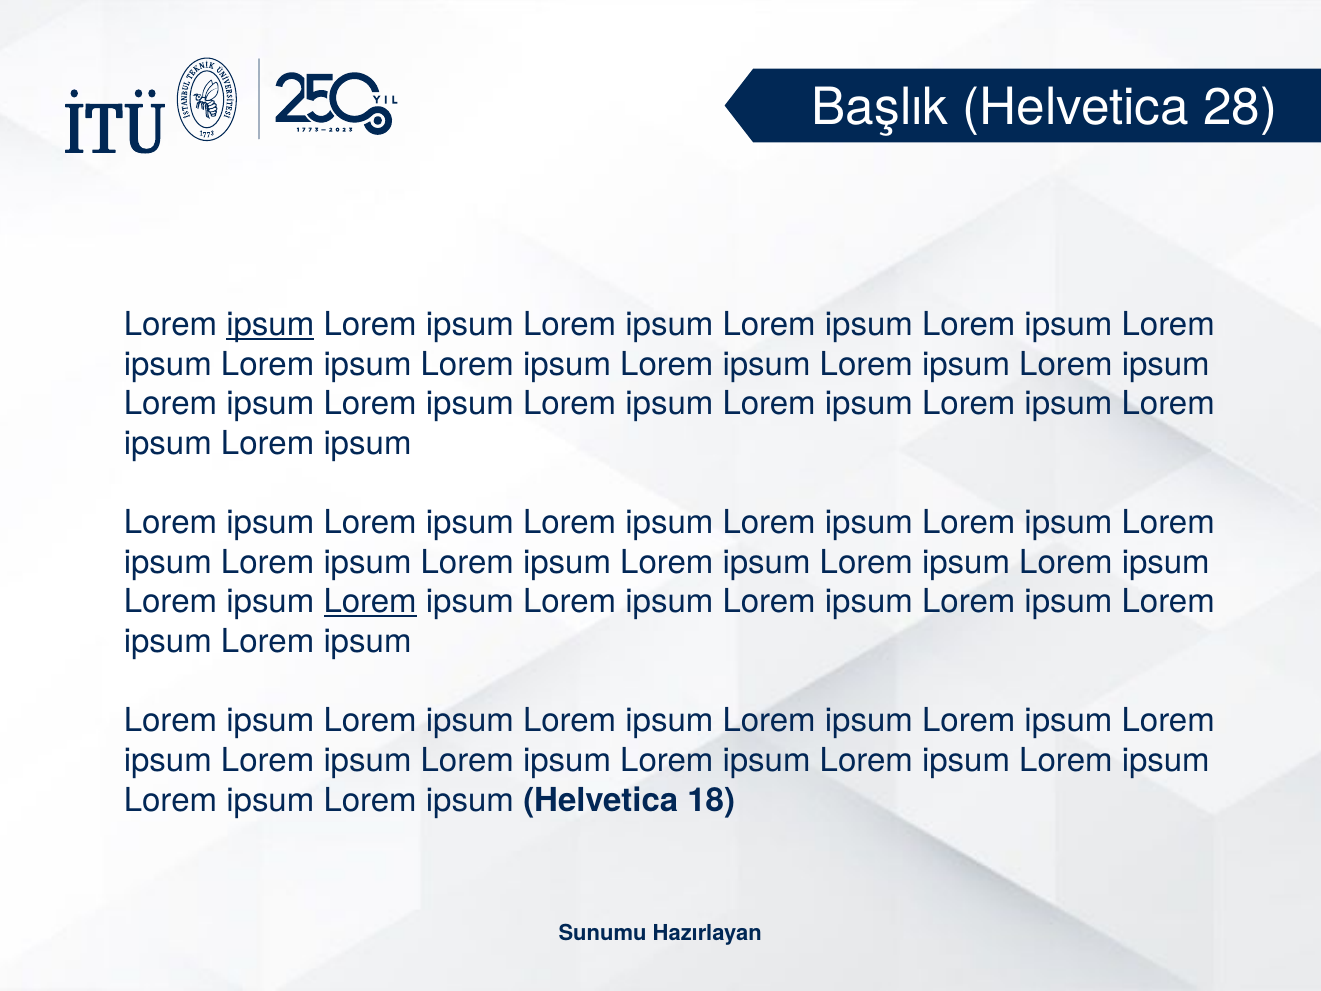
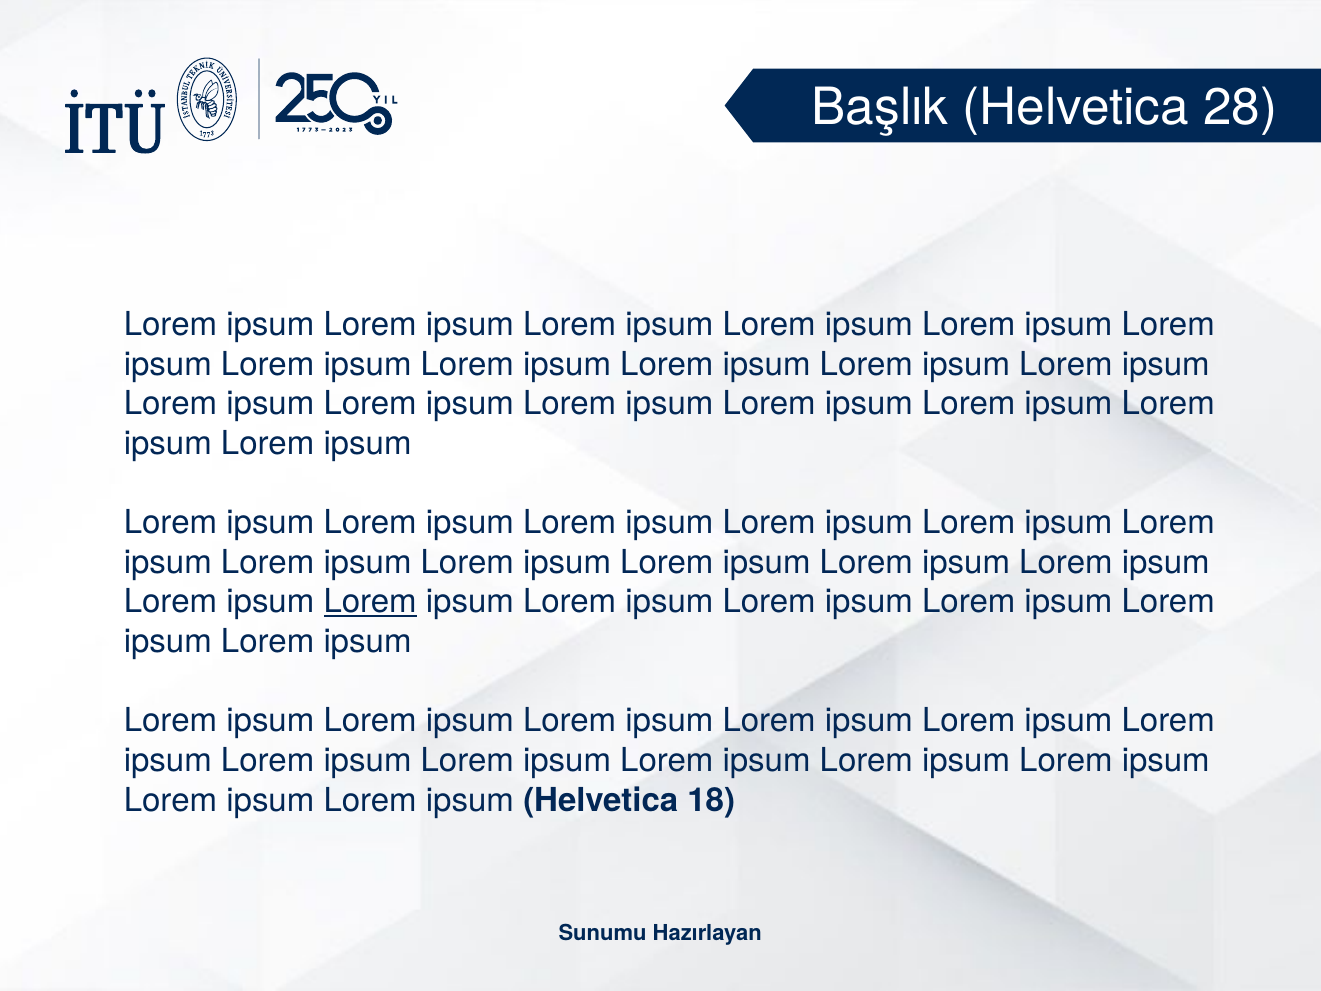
ipsum underline: present -> none (270, 324)
